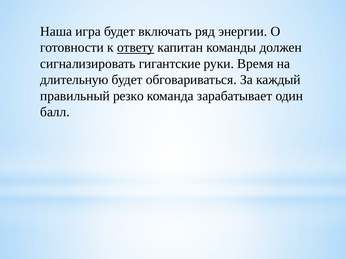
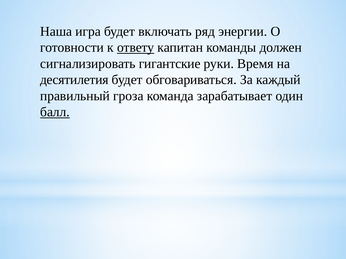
длительную: длительную -> десятилетия (74, 80)
резко: резко -> гроза (128, 96)
балл underline: none -> present (55, 112)
